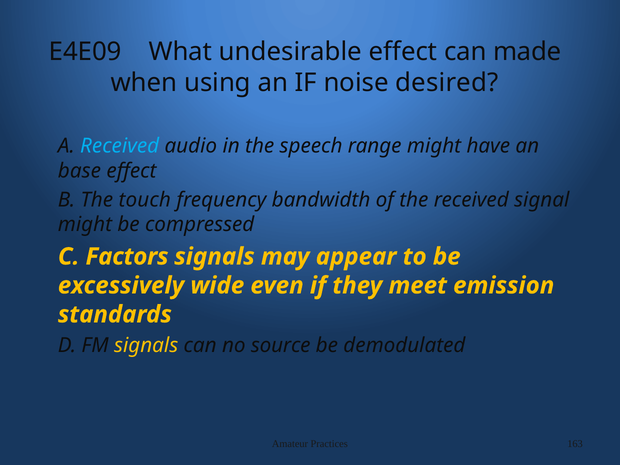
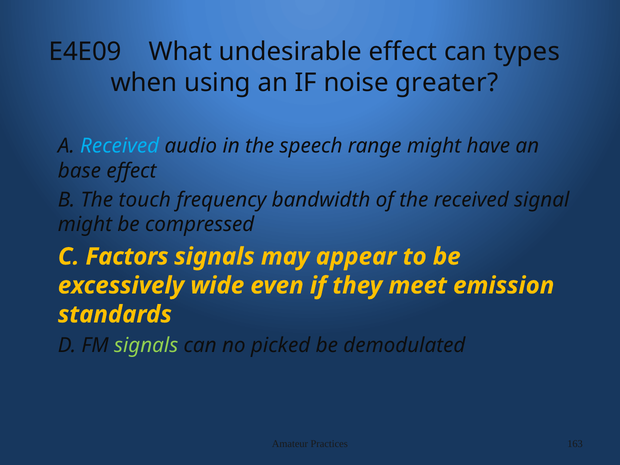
made: made -> types (527, 52)
desired: desired -> greater (447, 83)
signals colour: yellow -> light green (146, 345)
source: source -> picked (281, 345)
